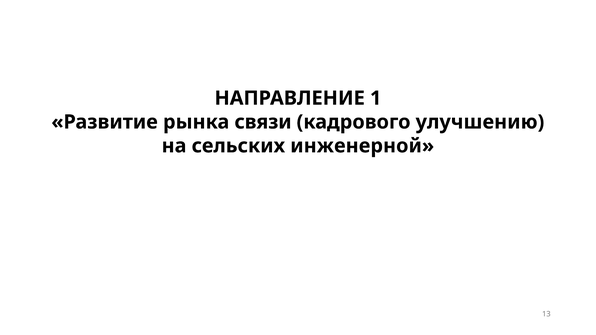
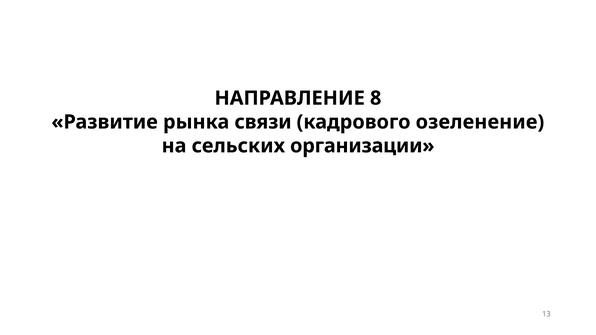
1: 1 -> 8 (376, 98)
улучшению: улучшению -> озеленение (480, 122)
инженерной: инженерной -> организации (362, 146)
